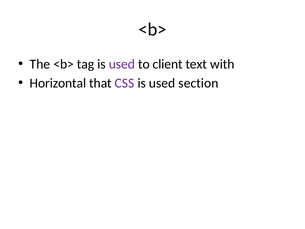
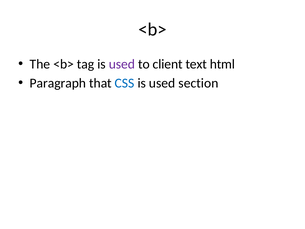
with: with -> html (222, 64)
Horizontal: Horizontal -> Paragraph (58, 83)
CSS colour: purple -> blue (125, 83)
